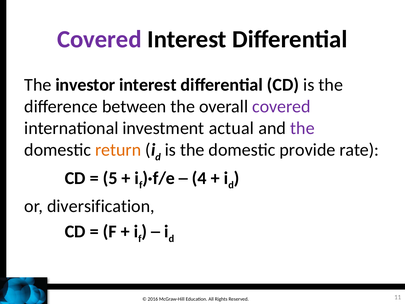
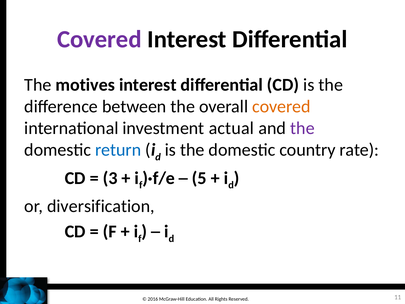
investor: investor -> motives (85, 85)
covered colour: purple -> orange (281, 107)
return colour: orange -> blue (118, 150)
provide: provide -> country (307, 150)
5: 5 -> 3 (110, 178)
4: 4 -> 5 (199, 178)
